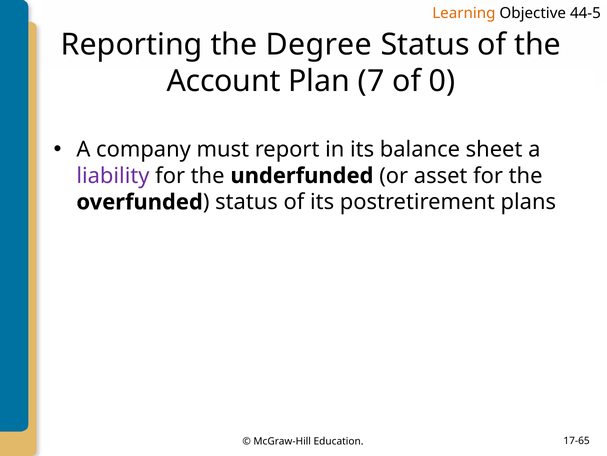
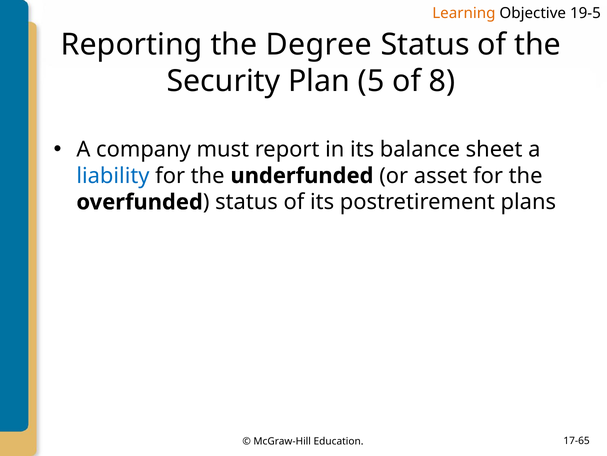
44-5: 44-5 -> 19-5 (585, 13)
Account: Account -> Security (223, 81)
7: 7 -> 5 (371, 81)
0: 0 -> 8 (442, 81)
liability colour: purple -> blue (113, 176)
